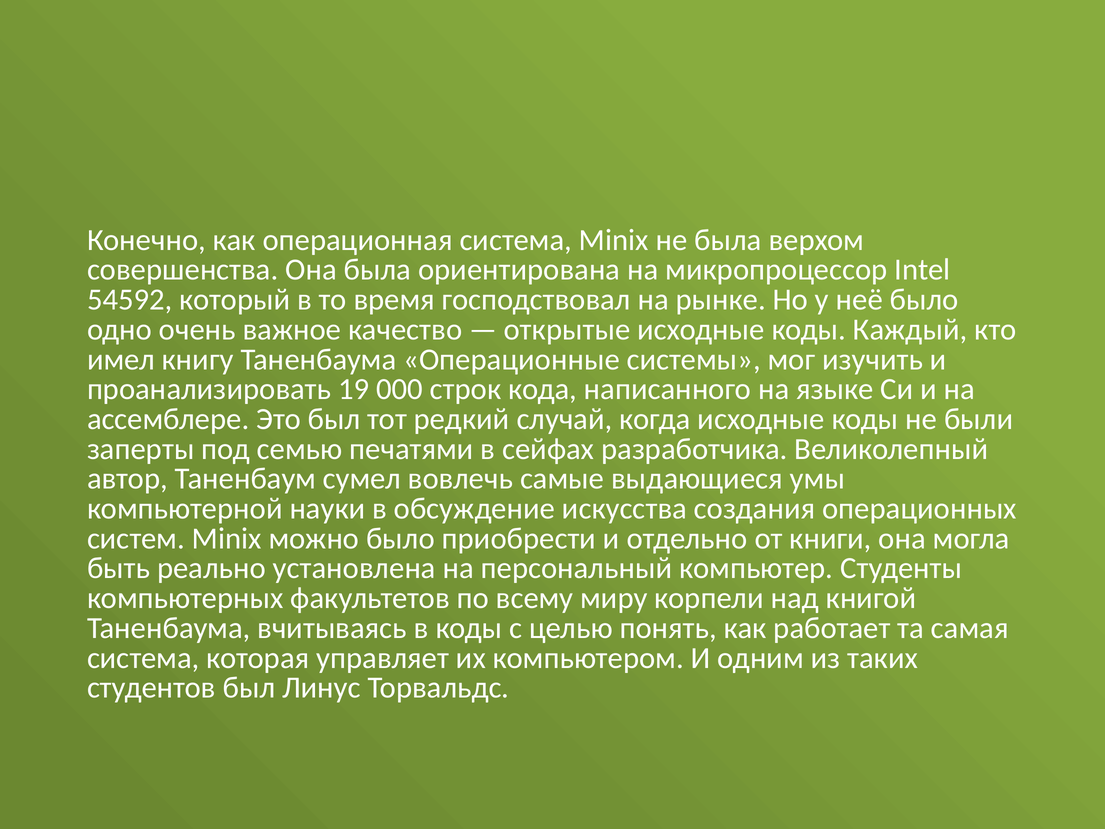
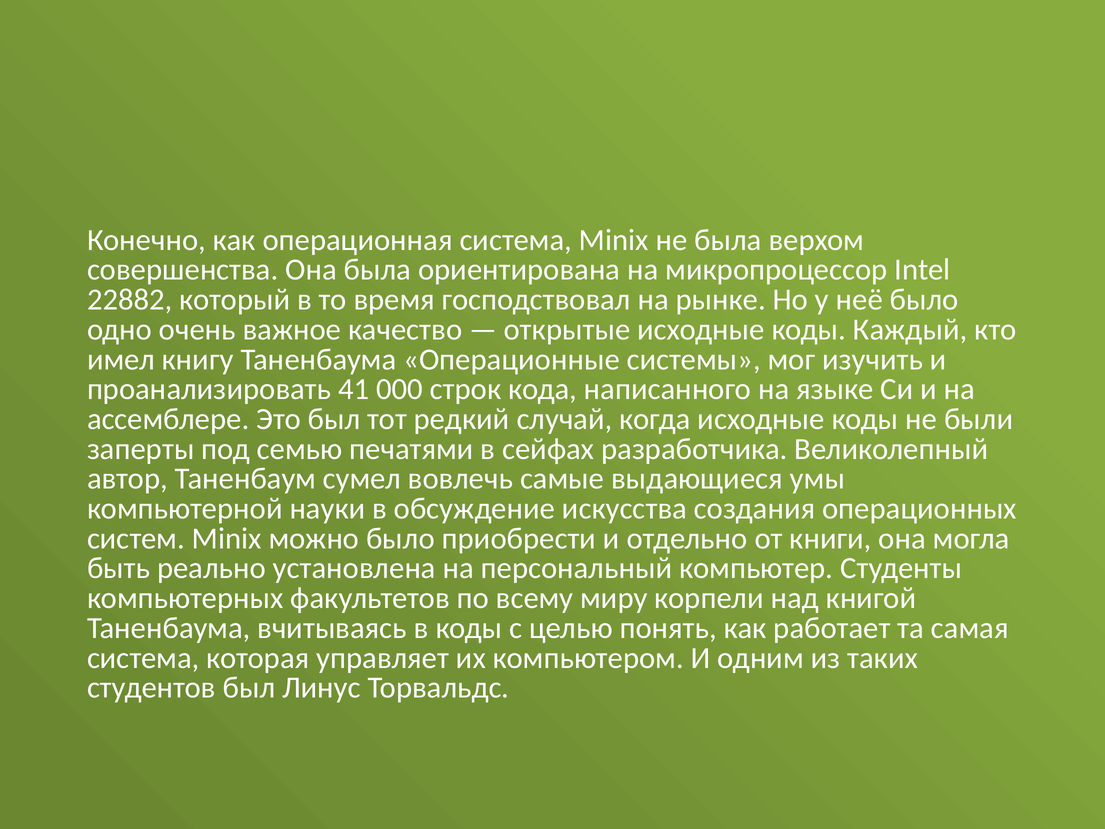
54592: 54592 -> 22882 (130, 300)
19: 19 -> 41 (354, 389)
